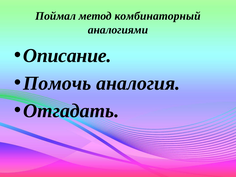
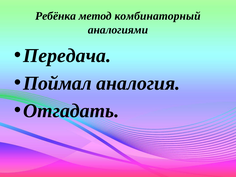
Поймал: Поймал -> Ребёнка (56, 16)
Описание: Описание -> Передача (67, 56)
Помочь: Помочь -> Поймал (57, 83)
